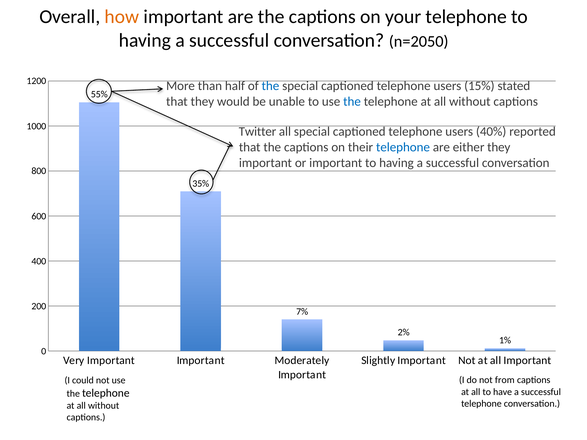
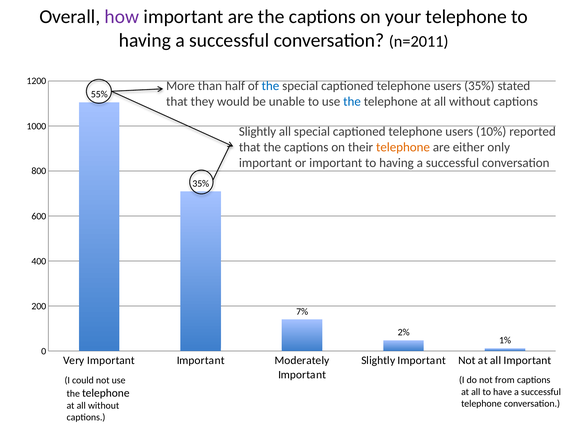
how colour: orange -> purple (122, 17)
n=2050: n=2050 -> n=2011 (419, 41)
users 15%: 15% -> 35% (479, 86)
Twitter: Twitter -> Slightly (257, 132)
40%: 40% -> 10% (491, 132)
telephone colour: blue -> orange (403, 147)
either they: they -> only (499, 147)
